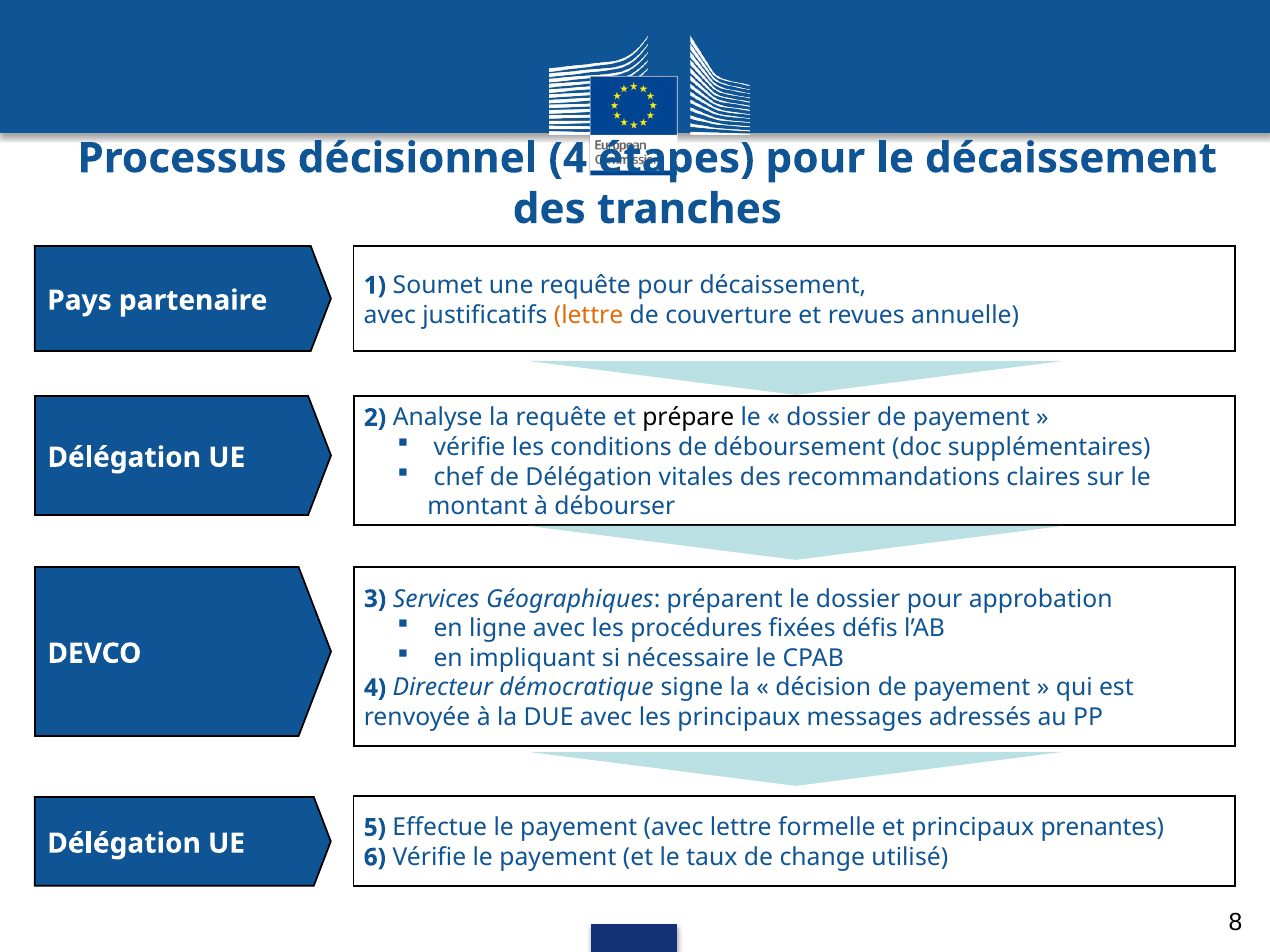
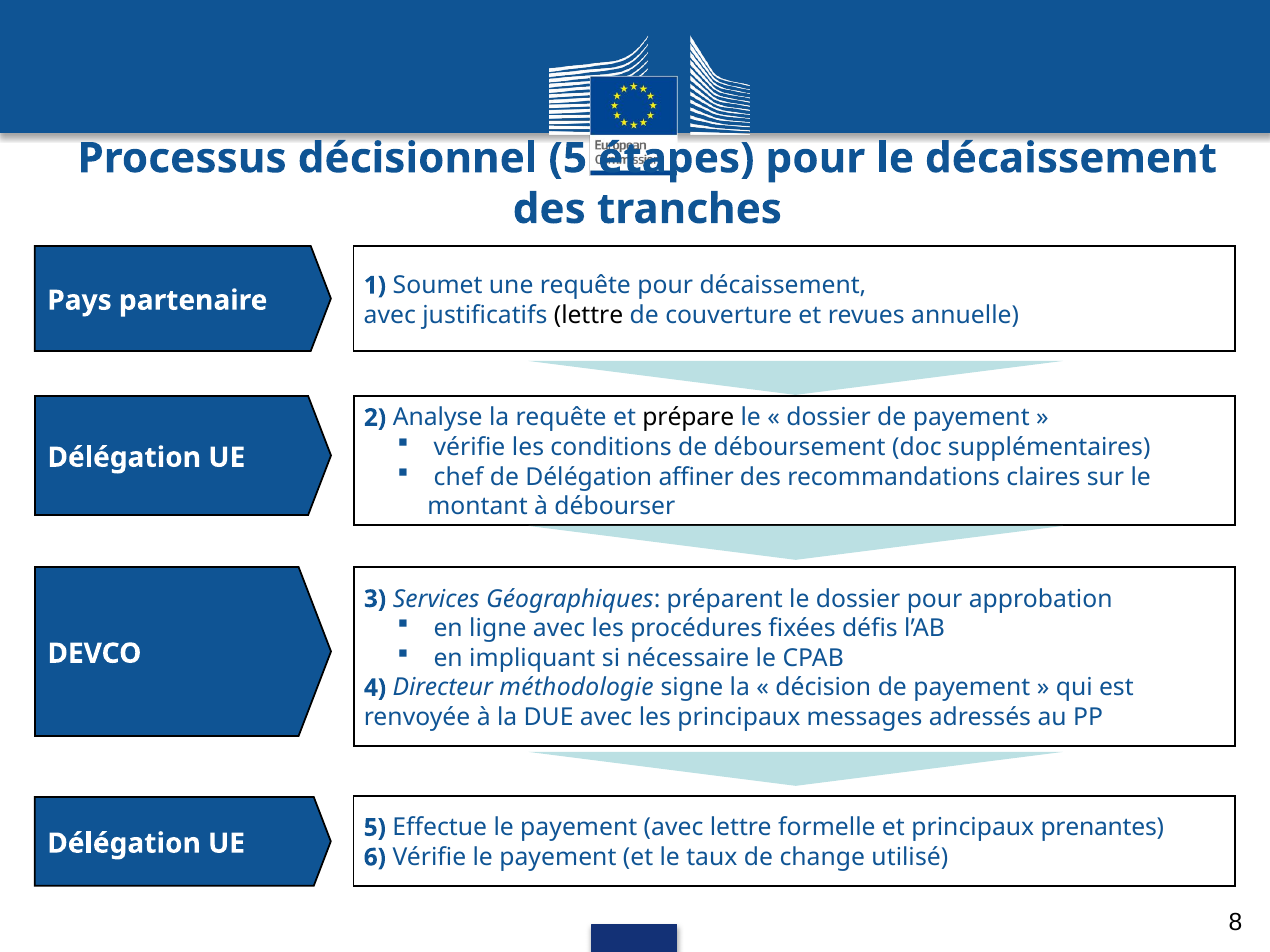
décisionnel 4: 4 -> 5 (568, 158)
lettre colour: orange -> black (589, 315)
vitales: vitales -> affiner (696, 477)
démocratique: démocratique -> méthodologie (577, 688)
